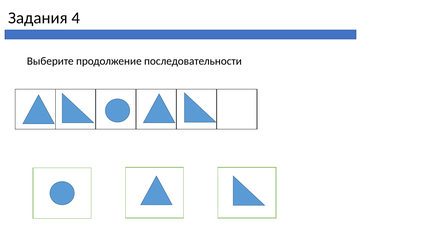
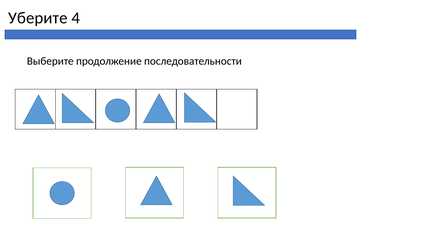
Задания: Задания -> Уберите (38, 18)
